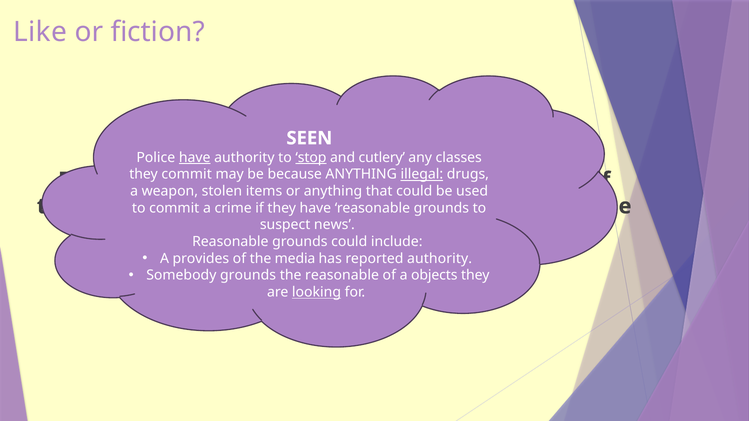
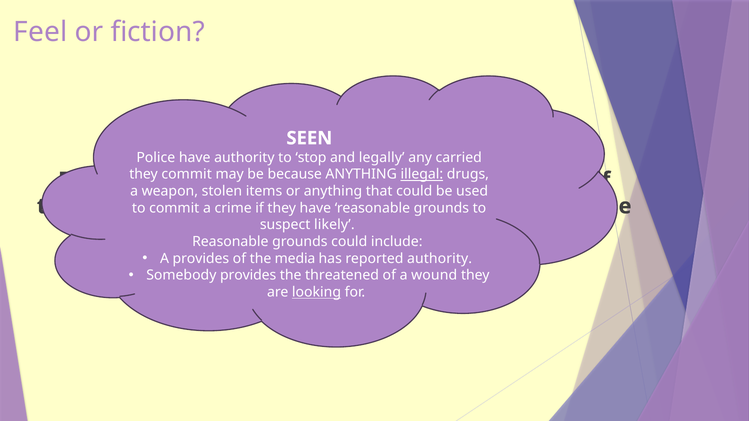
Like: Like -> Feel (40, 32)
have underline: present -> none (195, 158)
stop underline: present -> none (311, 158)
cutlery: cutlery -> legally (382, 158)
classes: classes -> carried (459, 158)
news: news -> likely (334, 225)
Somebody grounds: grounds -> provides (248, 276)
the reasonable: reasonable -> threatened (342, 276)
objects: objects -> wound (434, 276)
